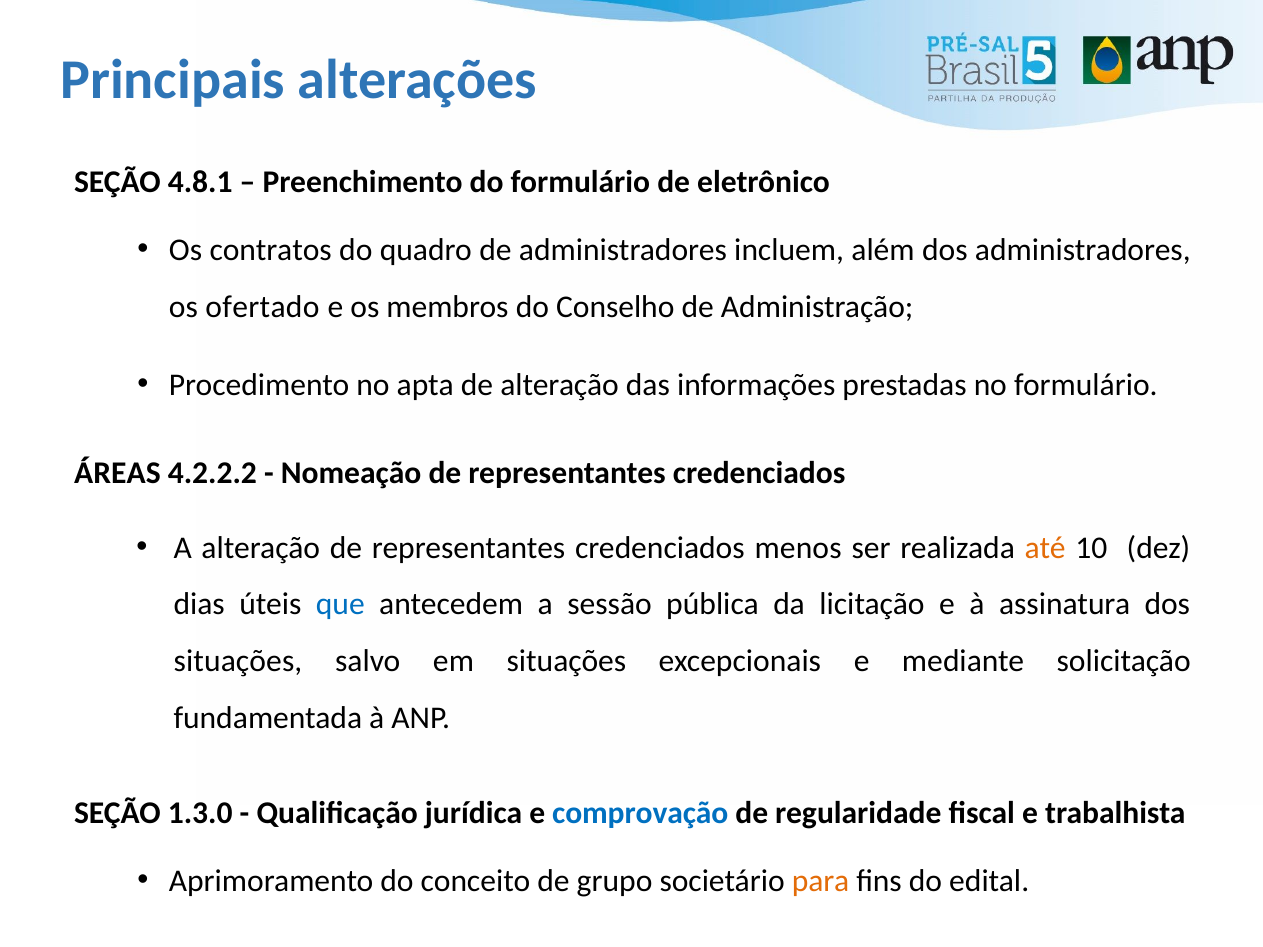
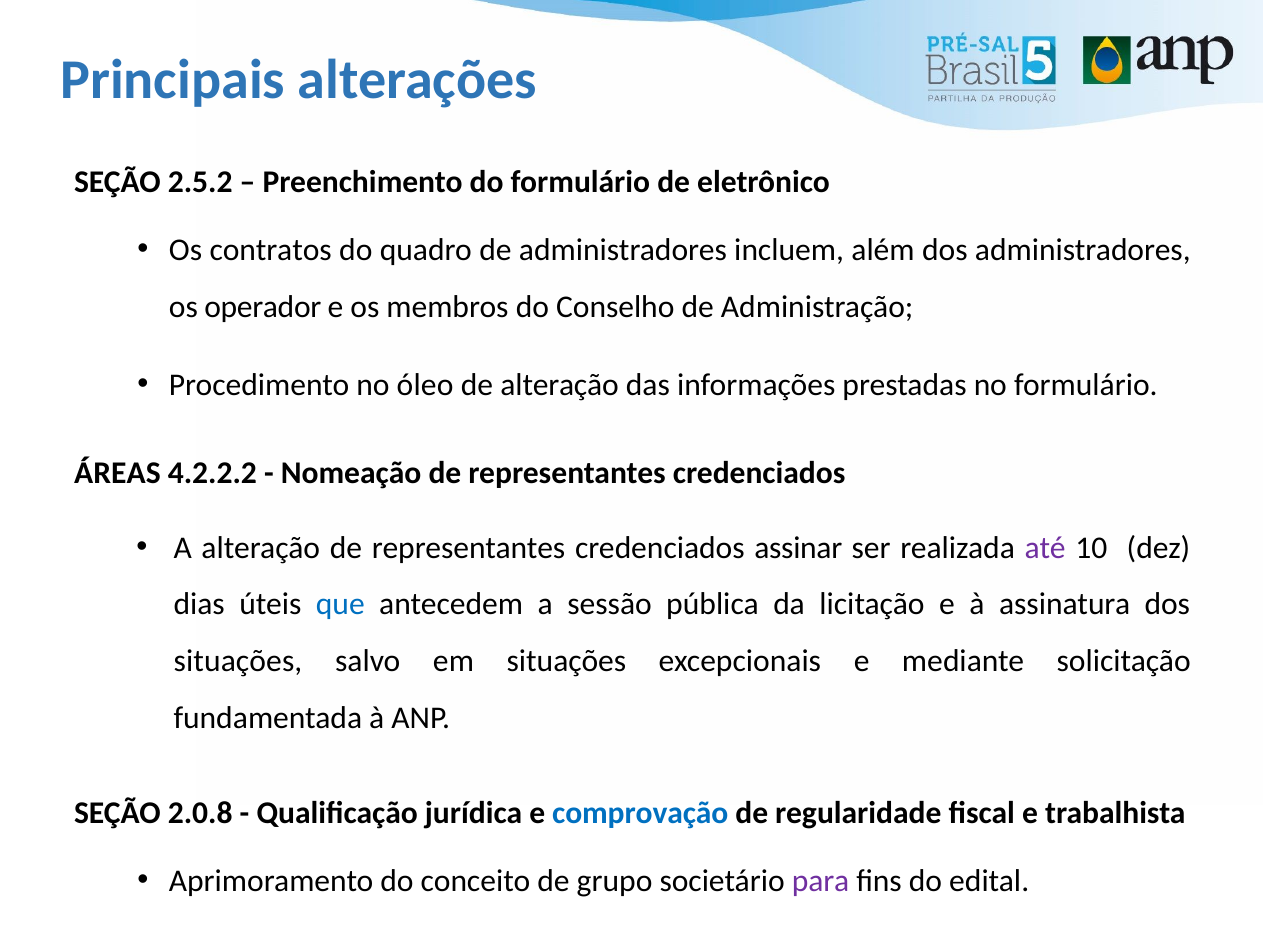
4.8.1: 4.8.1 -> 2.5.2 (200, 182)
ofertado: ofertado -> operador (263, 307)
apta: apta -> óleo (425, 385)
menos: menos -> assinar (798, 548)
até colour: orange -> purple (1045, 548)
1.3.0: 1.3.0 -> 2.0.8 (200, 814)
para colour: orange -> purple (821, 881)
